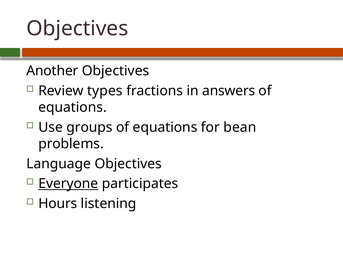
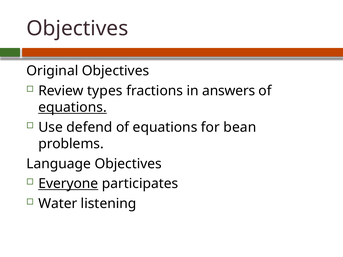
Another: Another -> Original (52, 71)
equations underline: none -> present (73, 107)
groups: groups -> defend (89, 127)
Hours: Hours -> Water (58, 204)
